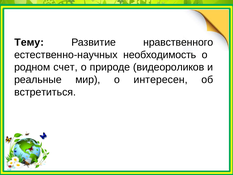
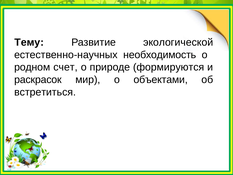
нравственного: нравственного -> экологической (178, 42)
видеороликов: видеороликов -> формируются (169, 67)
реальные: реальные -> раскрасок (38, 80)
интересен: интересен -> объектами (161, 80)
